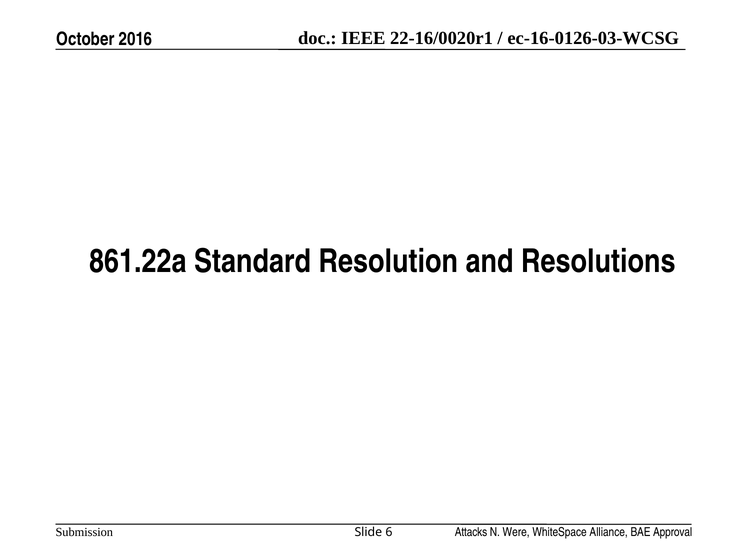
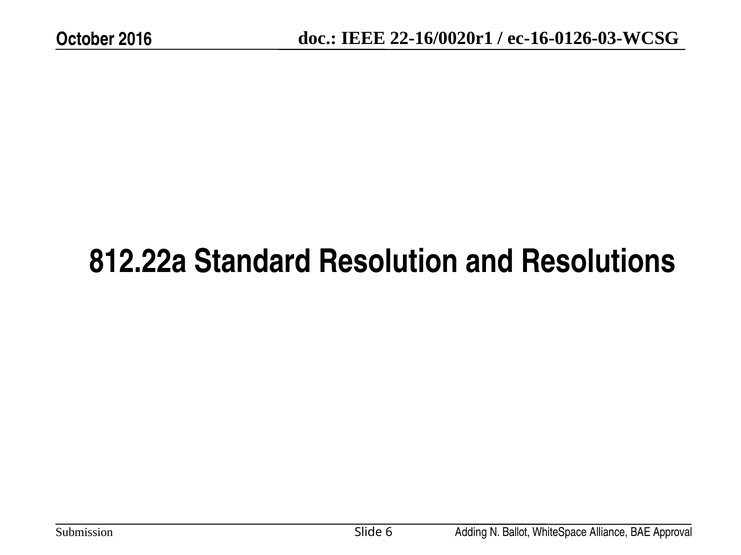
861.22a: 861.22a -> 812.22a (138, 262)
Attacks: Attacks -> Adding (471, 533)
Were: Were -> Ballot (516, 533)
